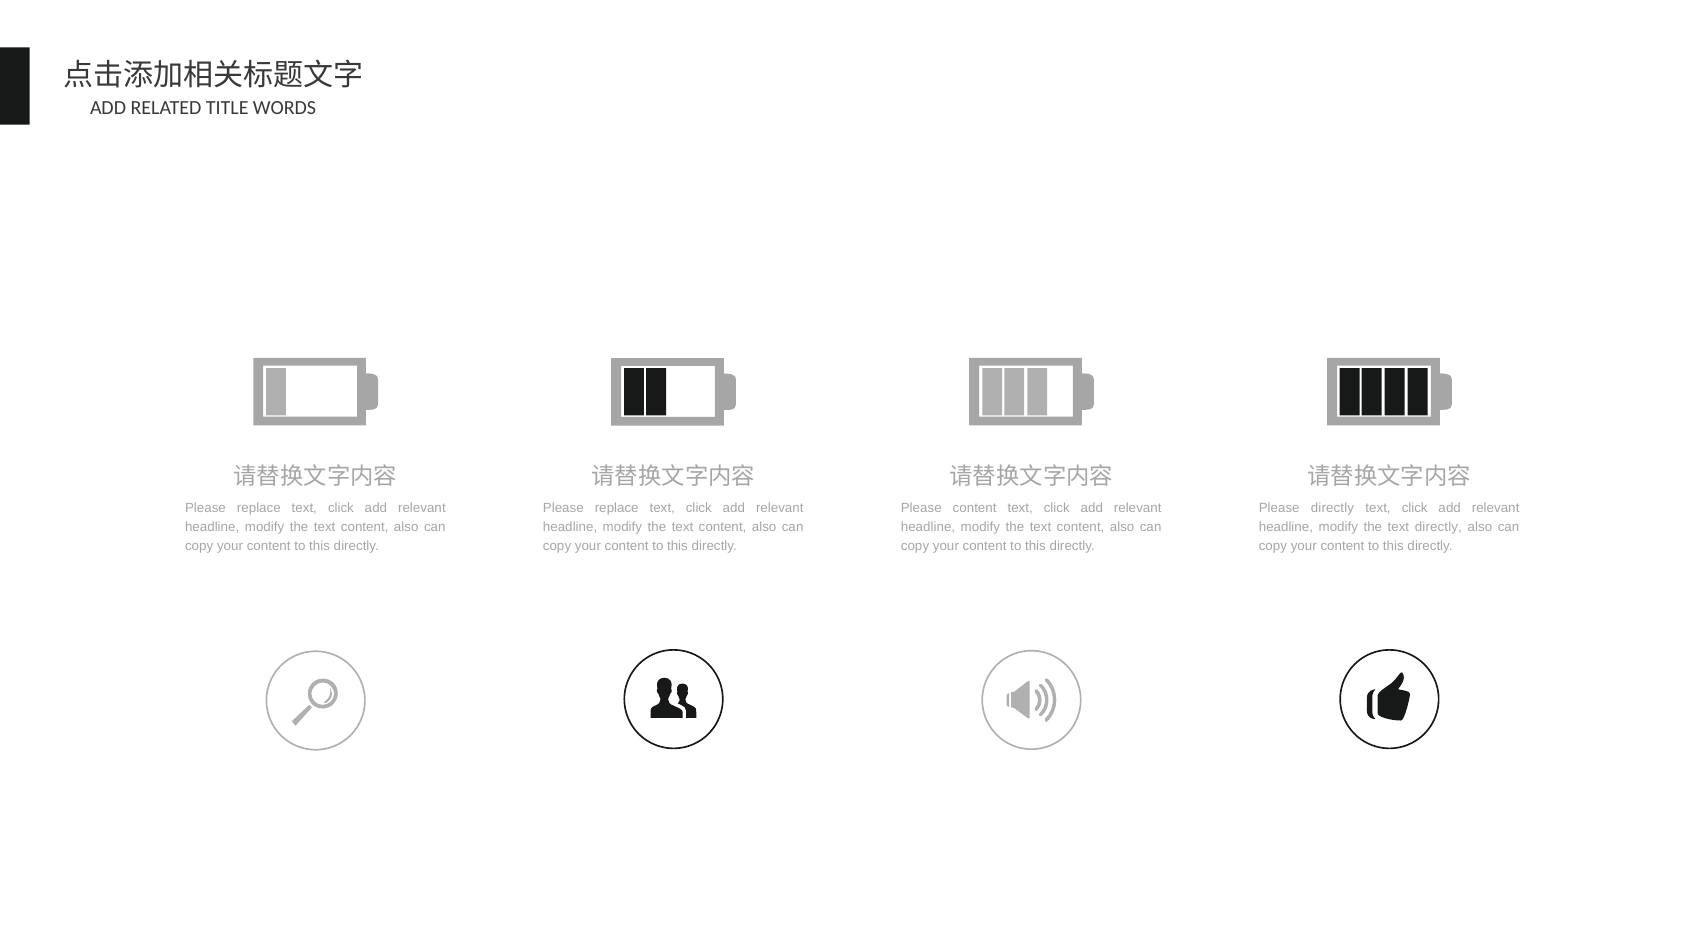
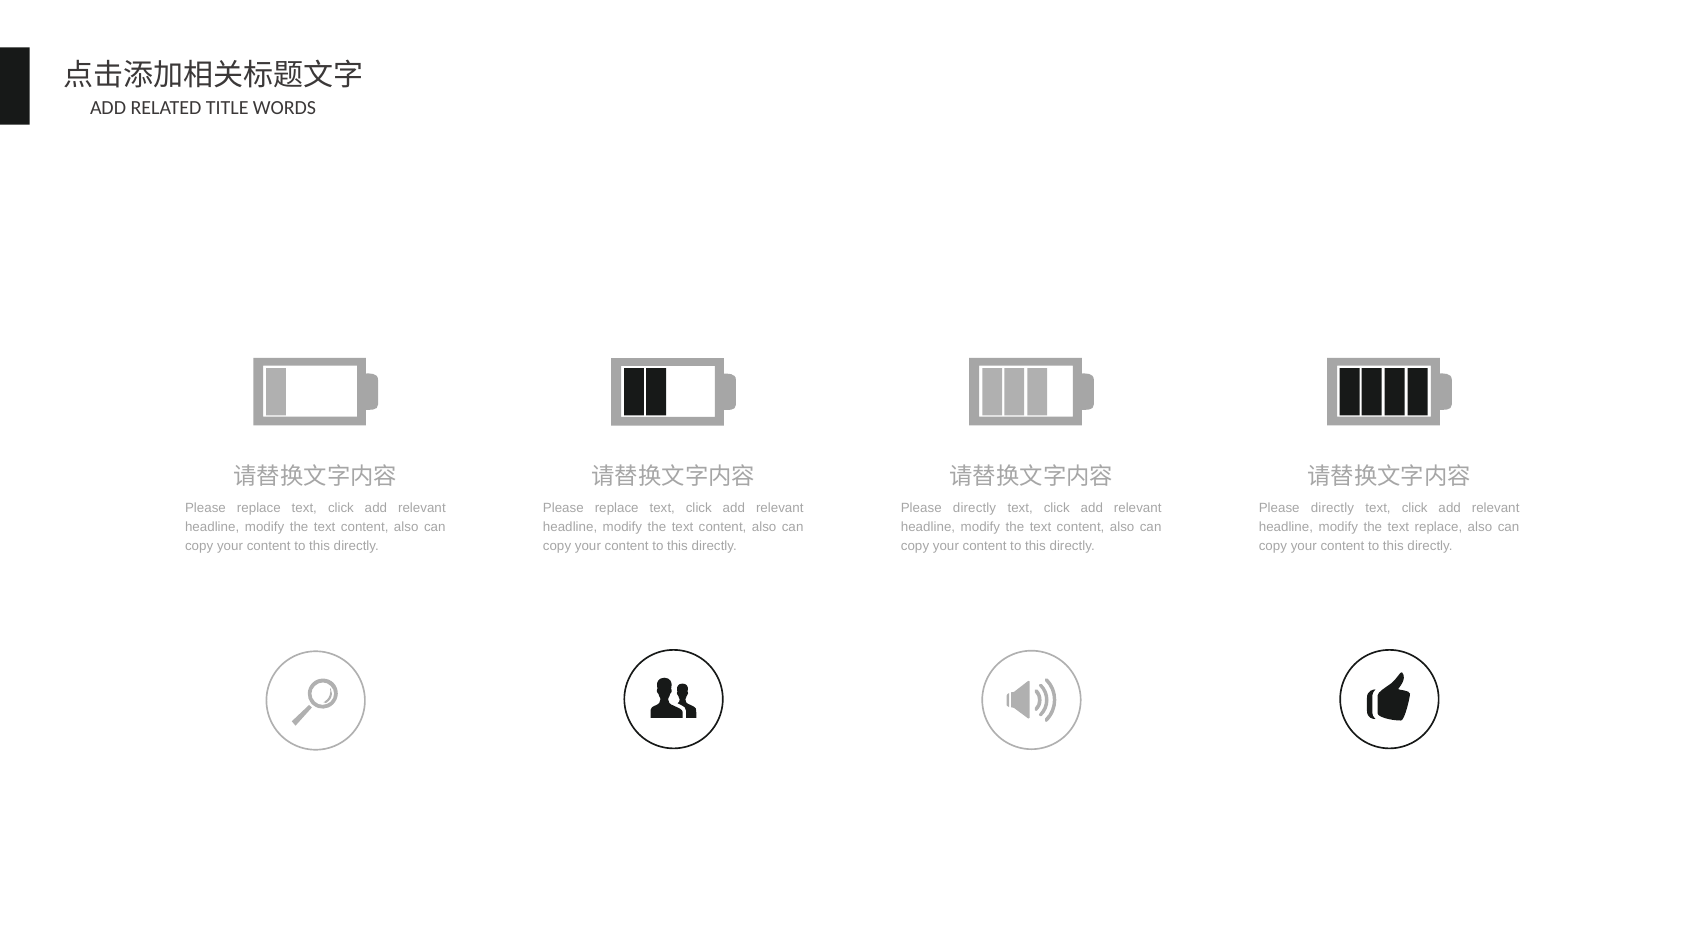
content: content -> directly (975, 508)
text directly: directly -> replace (1438, 527)
